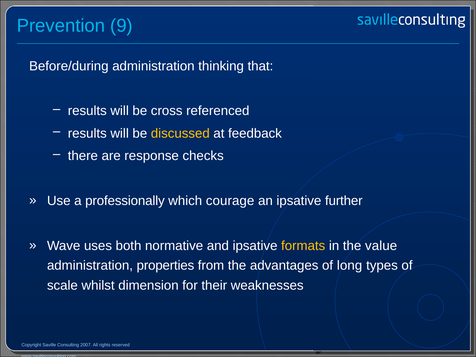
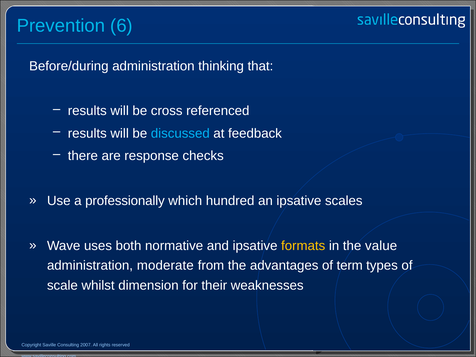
9: 9 -> 6 (121, 26)
discussed colour: yellow -> light blue (180, 133)
courage: courage -> hundred (230, 201)
further: further -> scales (344, 201)
properties: properties -> moderate (165, 266)
long: long -> term (350, 266)
